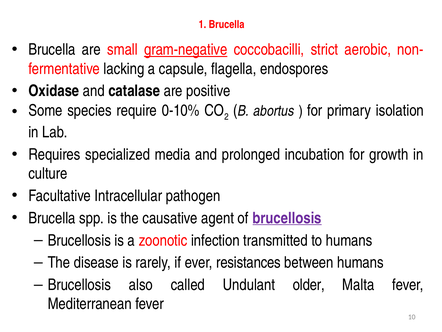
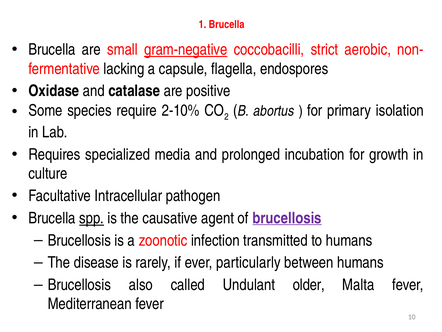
0-10%: 0-10% -> 2-10% (181, 110)
spp underline: none -> present (92, 218)
resistances: resistances -> particularly (248, 262)
